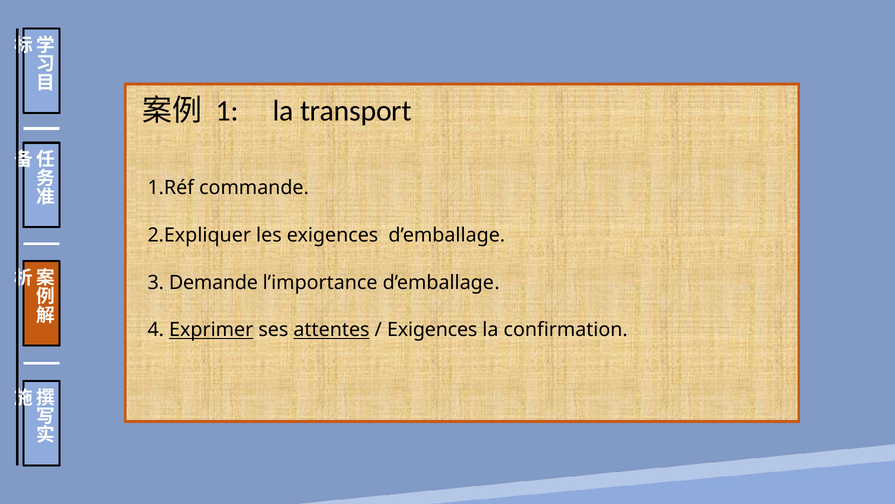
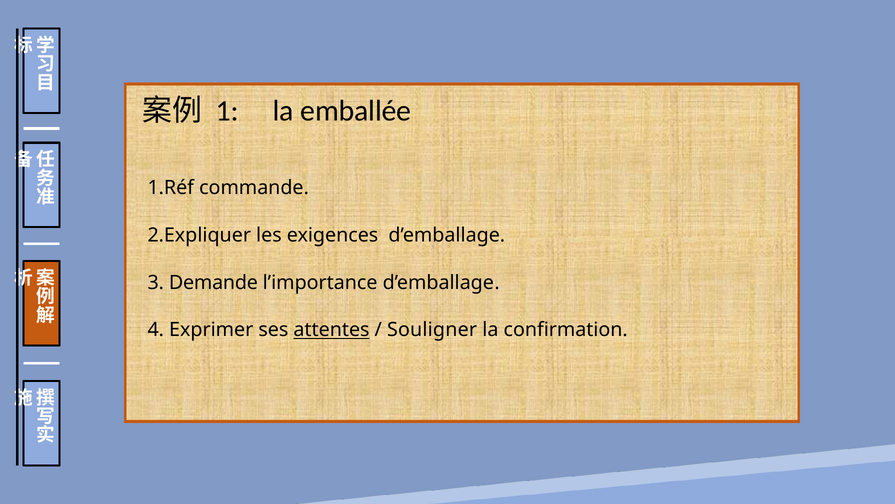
transport: transport -> emballée (356, 111)
Exprimer underline: present -> none (211, 330)
Exigences: Exigences -> Souligner (432, 330)
